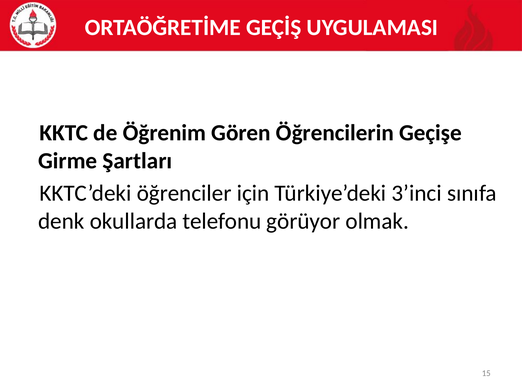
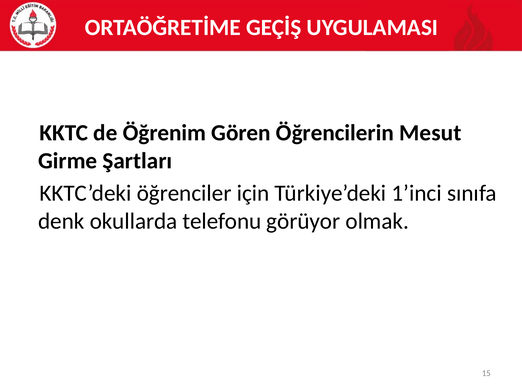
Geçişe: Geçişe -> Mesut (430, 133)
3’inci: 3’inci -> 1’inci (417, 194)
